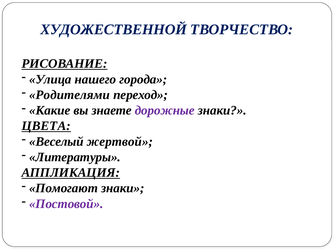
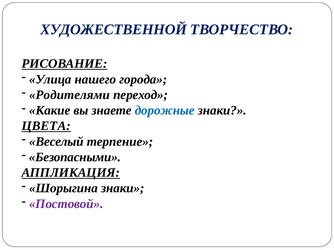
дорожные colour: purple -> blue (165, 111)
жертвой: жертвой -> терпение (120, 142)
Литературы: Литературы -> Безопасными (75, 157)
Помогают: Помогают -> Шорыгина (63, 189)
